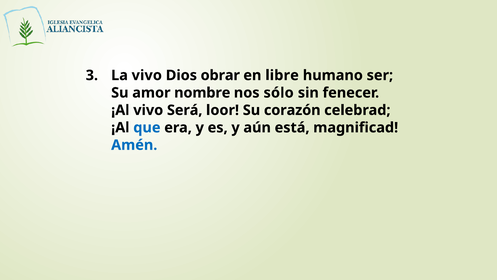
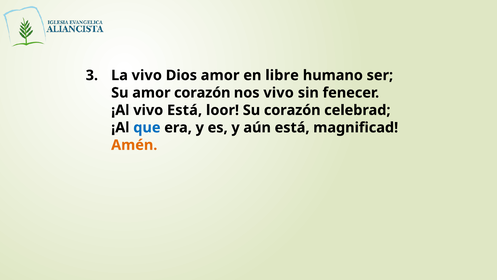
Dios obrar: obrar -> amor (220, 75)
amor nombre: nombre -> corazón (202, 93)
nos sólo: sólo -> vivo (279, 93)
vivo Será: Será -> Está (185, 110)
Amén colour: blue -> orange (134, 145)
